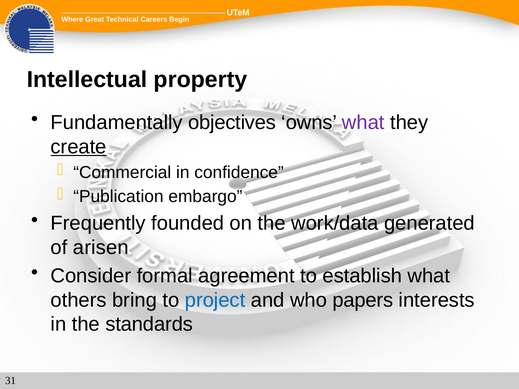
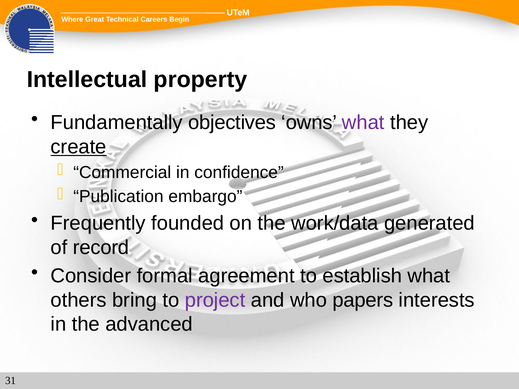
arisen: arisen -> record (101, 248)
project colour: blue -> purple (215, 300)
standards: standards -> advanced (149, 324)
